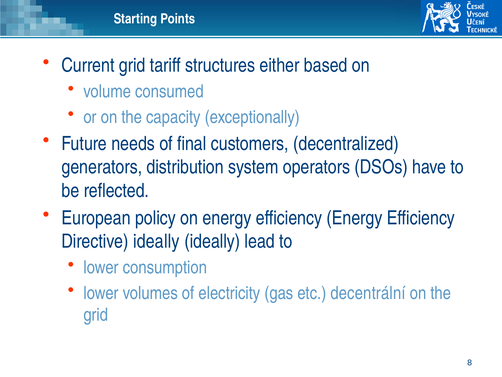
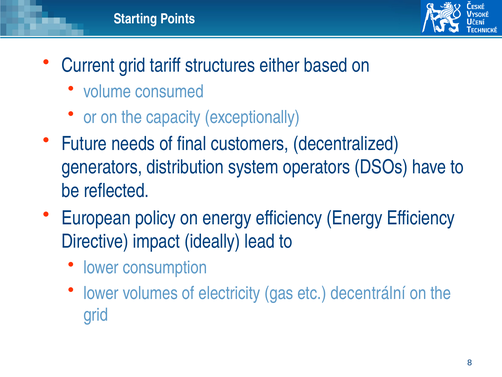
Directive ideally: ideally -> impact (156, 241)
